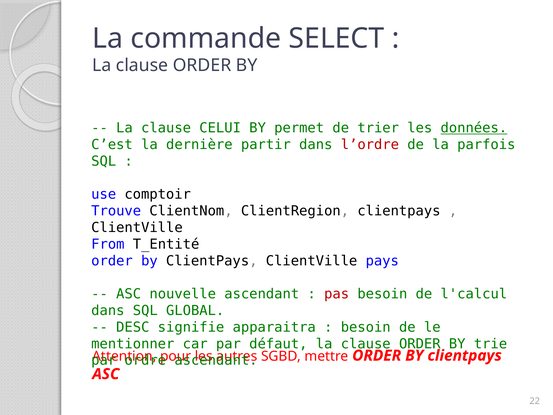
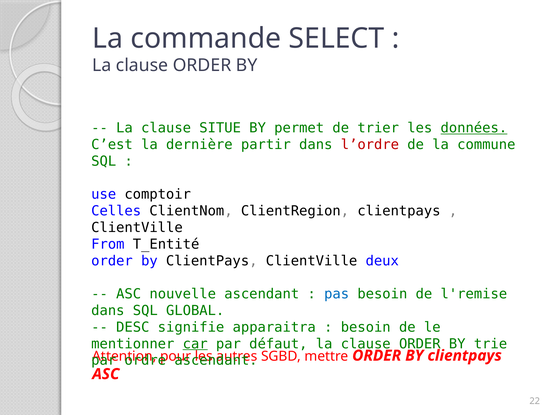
CELUI: CELUI -> SITUE (220, 128)
parfois: parfois -> commune (486, 144)
Trouve: Trouve -> Celles (116, 211)
pays: pays -> deux (382, 261)
pas colour: red -> blue (337, 294)
l'calcul: l'calcul -> l'remise (474, 294)
car underline: none -> present (195, 344)
